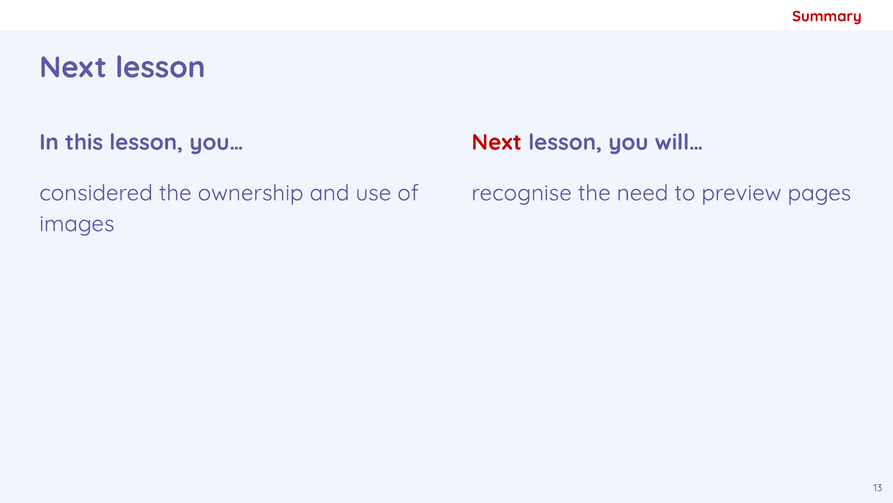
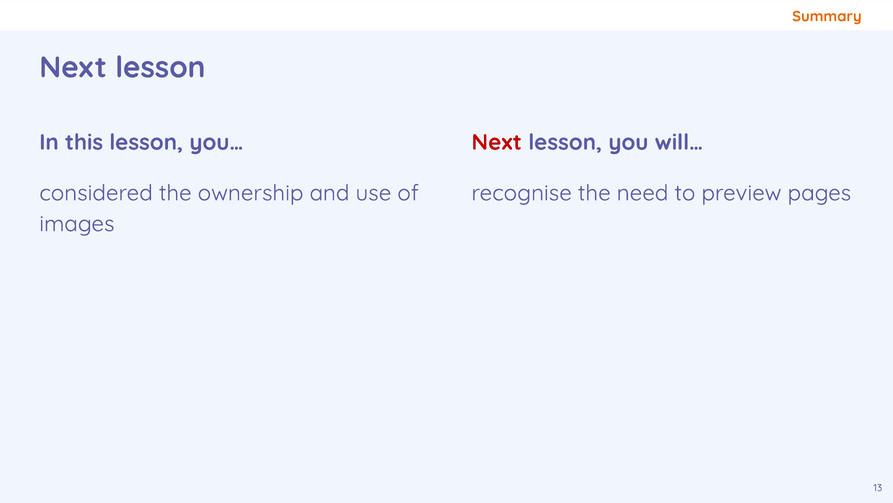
Summary colour: red -> orange (827, 16)
